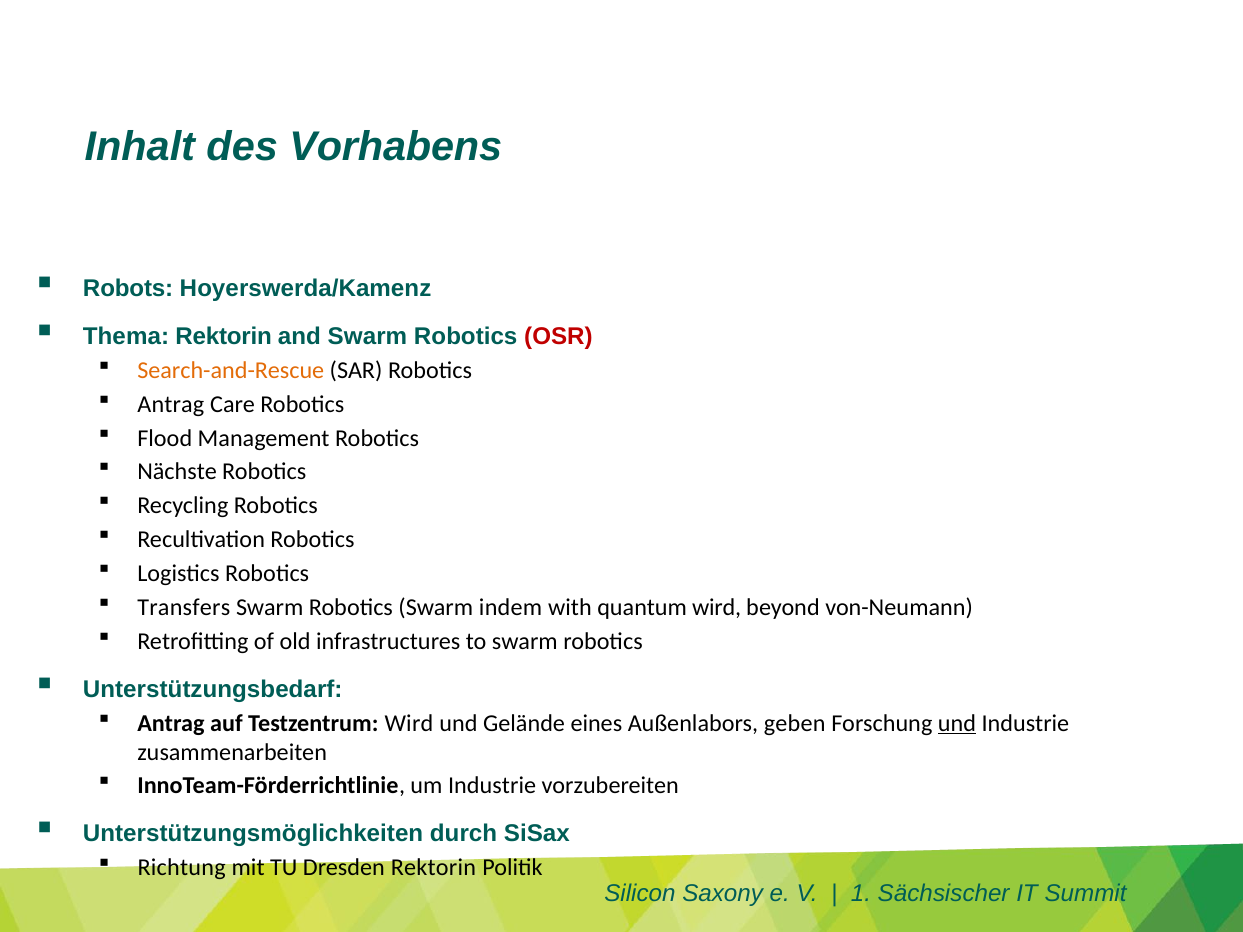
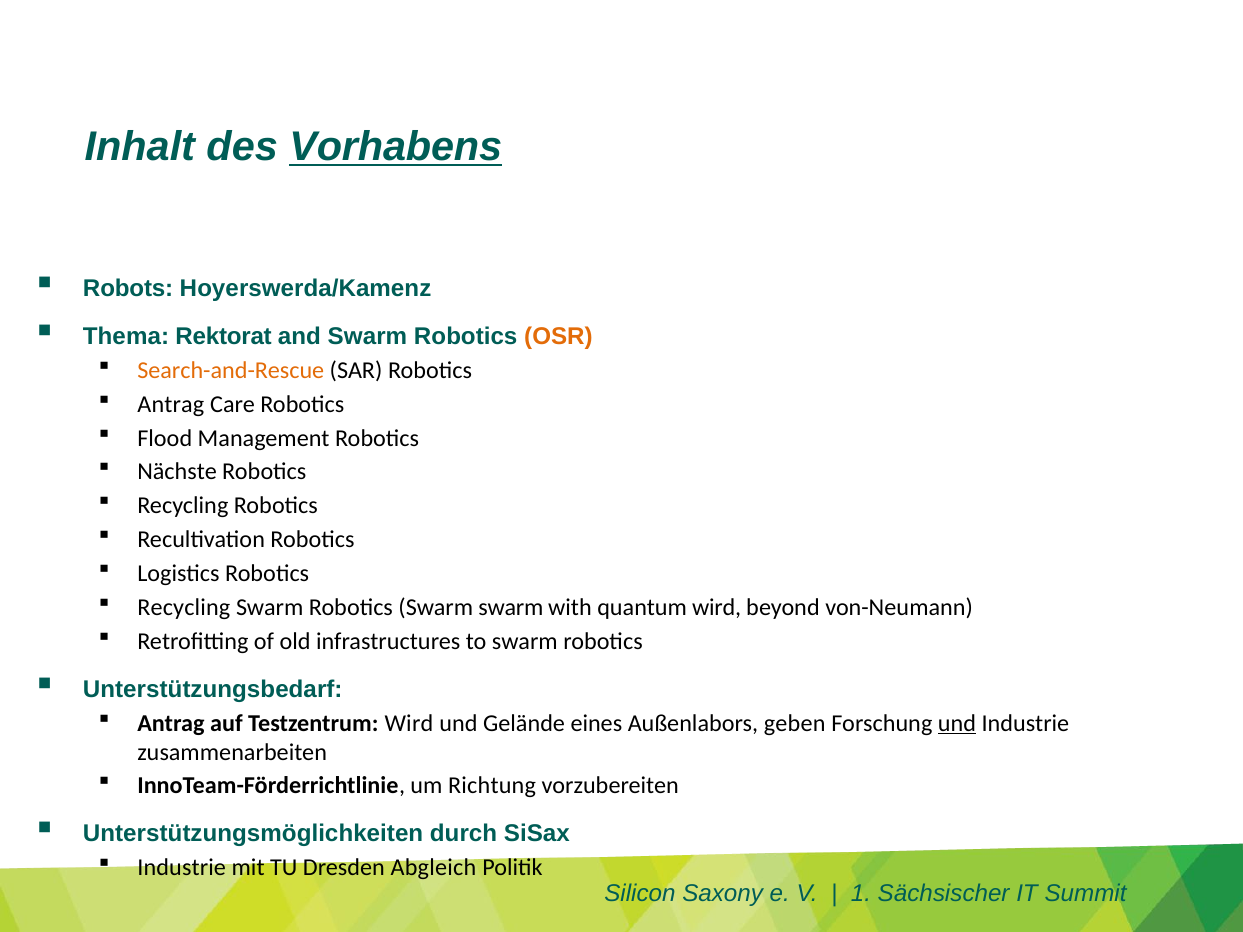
Vorhabens underline: none -> present (396, 147)
Thema Rektorin: Rektorin -> Rektorat (224, 337)
OSR colour: red -> orange (558, 337)
Transfers: Transfers -> Recycling (184, 608)
Swarm indem: indem -> swarm (511, 608)
um Industrie: Industrie -> Richtung (492, 786)
Richtung: Richtung -> Industrie (182, 868)
Dresden Rektorin: Rektorin -> Abgleich (433, 868)
